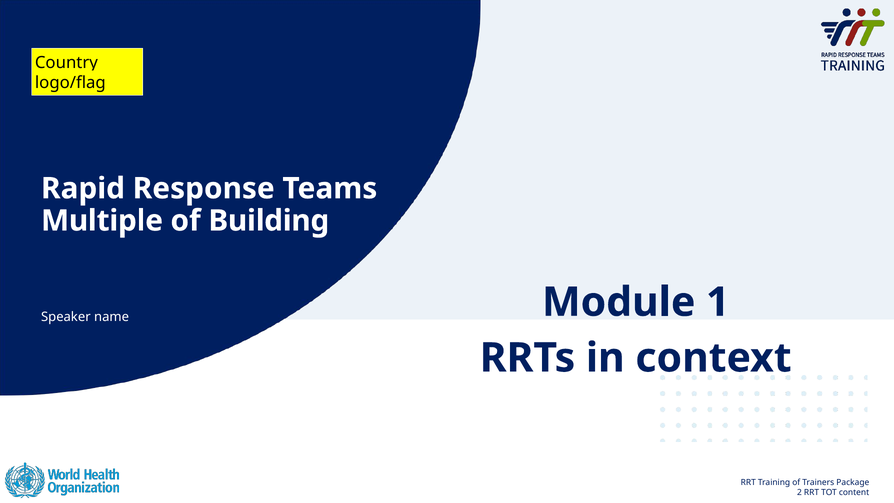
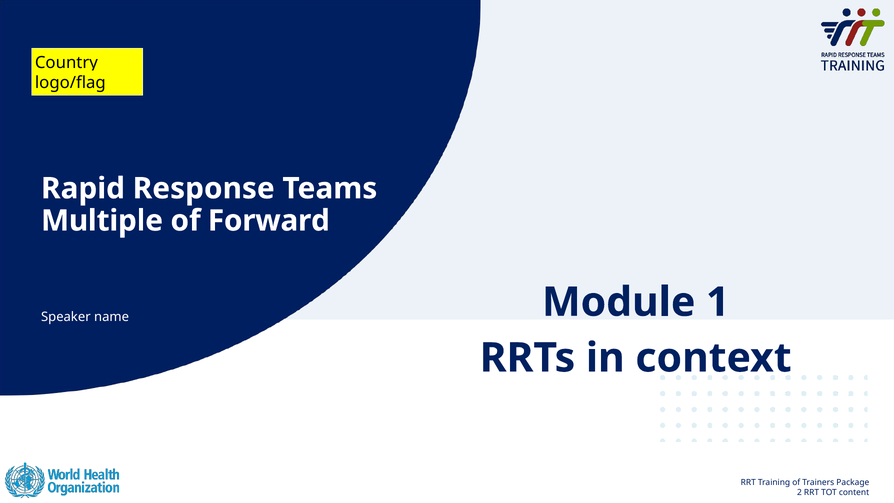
Building: Building -> Forward (269, 221)
